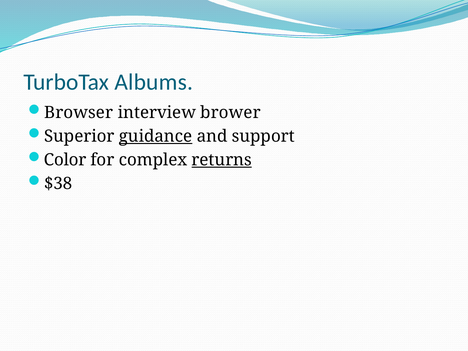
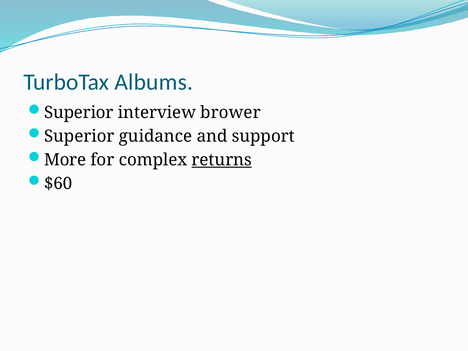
Browser: Browser -> Superior (79, 113)
guidance underline: present -> none (156, 136)
Color: Color -> More (65, 160)
$38: $38 -> $60 (58, 184)
